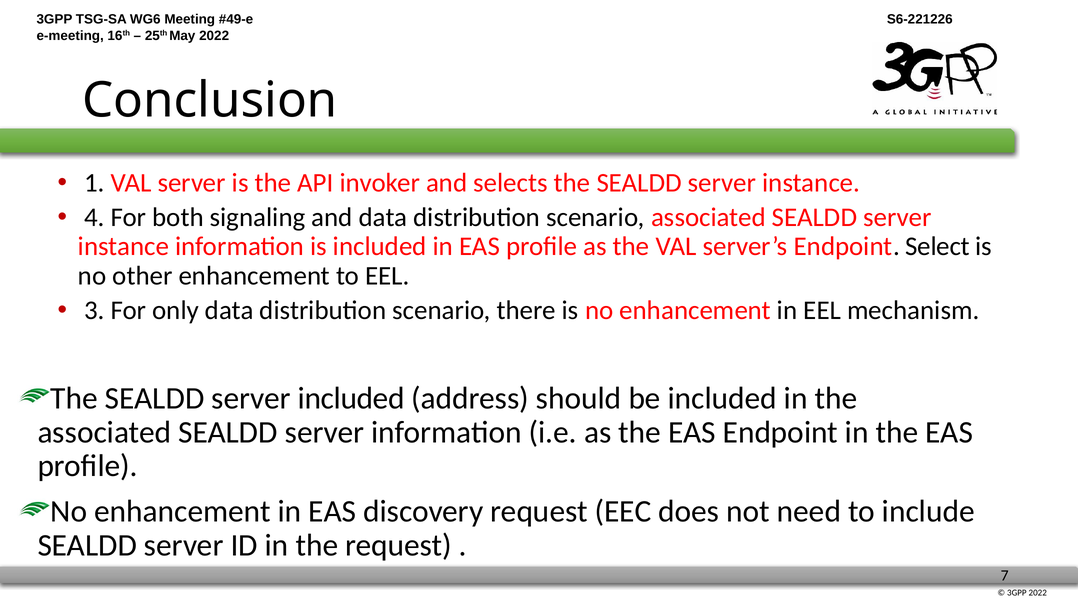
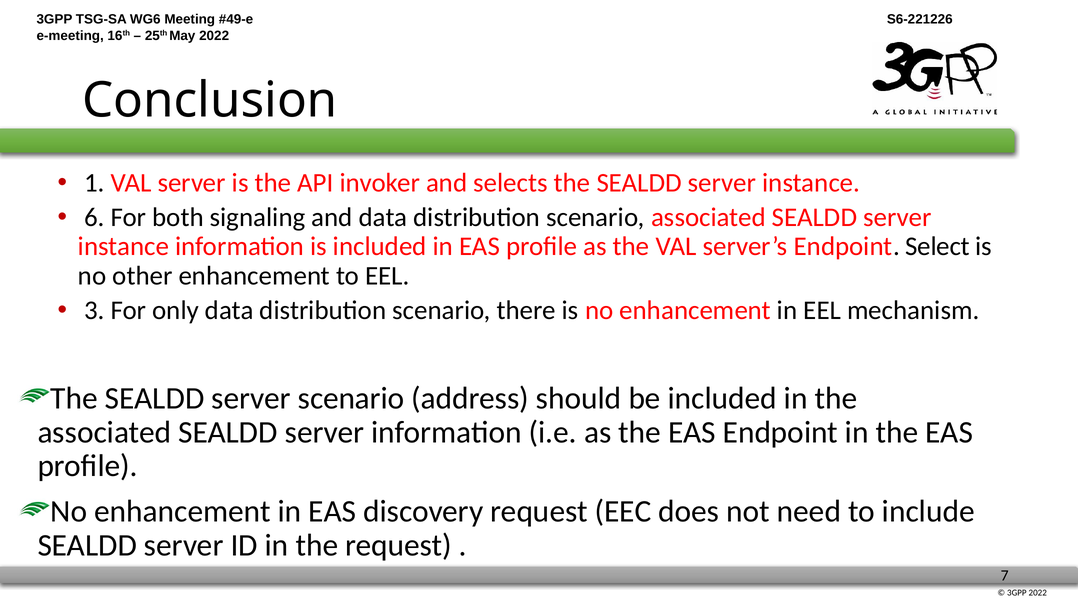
4: 4 -> 6 (94, 218)
server included: included -> scenario (351, 398)
